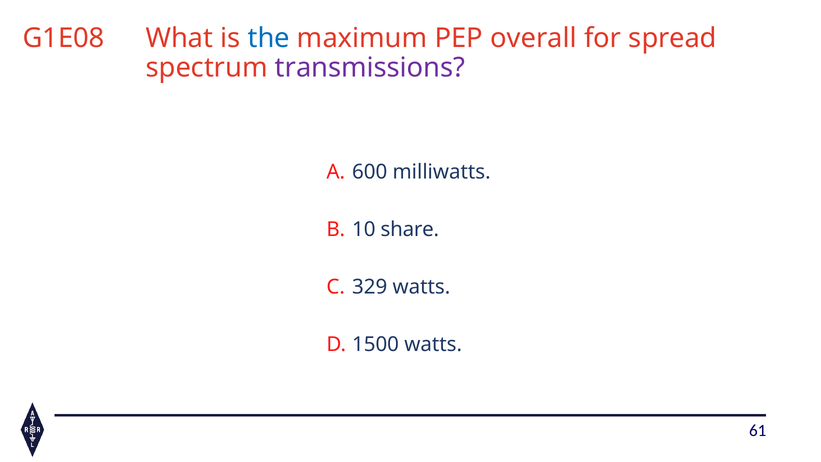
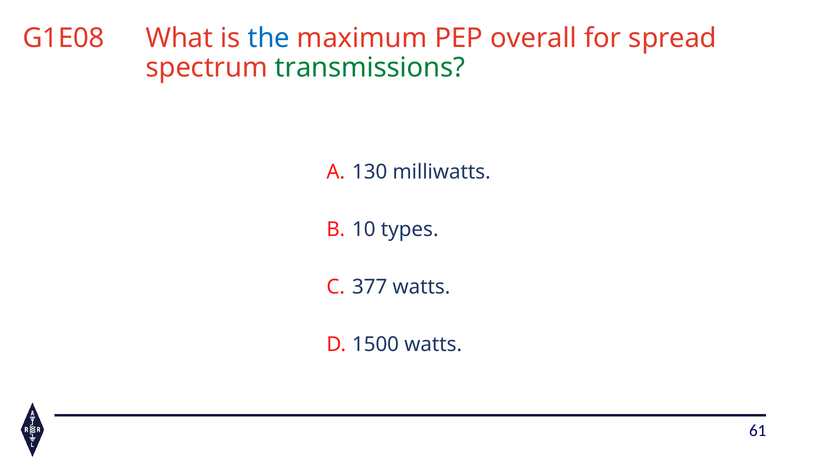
transmissions colour: purple -> green (370, 68)
600: 600 -> 130 (370, 172)
share: share -> types (410, 229)
329: 329 -> 377 (370, 287)
